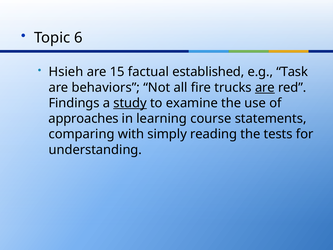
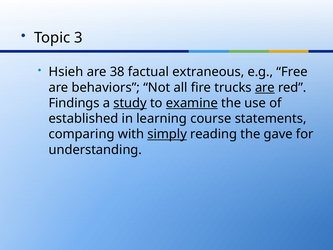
6: 6 -> 3 (78, 38)
15: 15 -> 38 (117, 72)
established: established -> extraneous (208, 72)
Task: Task -> Free (292, 72)
examine underline: none -> present (192, 103)
approaches: approaches -> established (83, 119)
simply underline: none -> present (167, 134)
tests: tests -> gave (278, 134)
